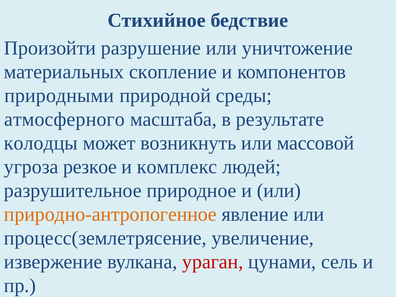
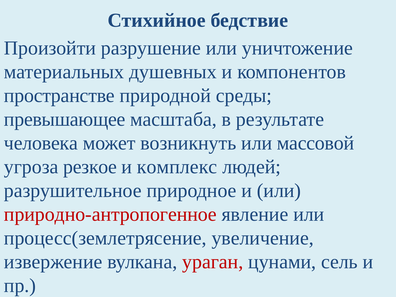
скопление: скопление -> душевных (173, 72)
природными: природными -> пространстве (59, 96)
атмосферного: атмосферного -> превышающее (65, 119)
колодцы: колодцы -> человека (41, 143)
природно-антропогенное colour: orange -> red (110, 214)
